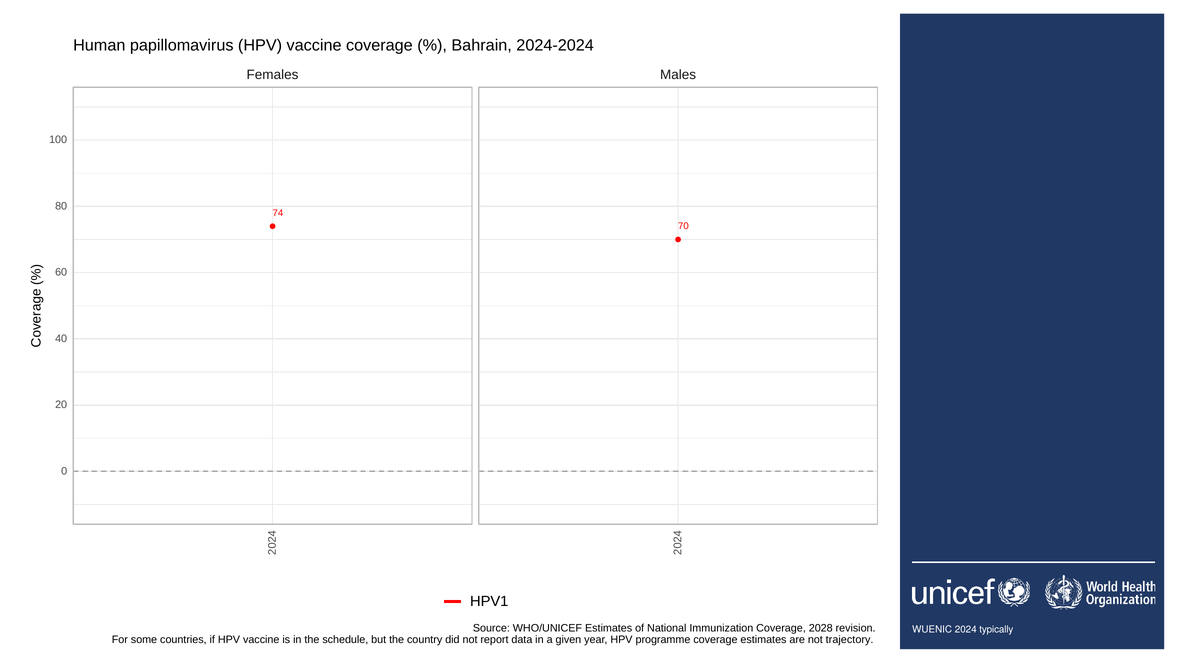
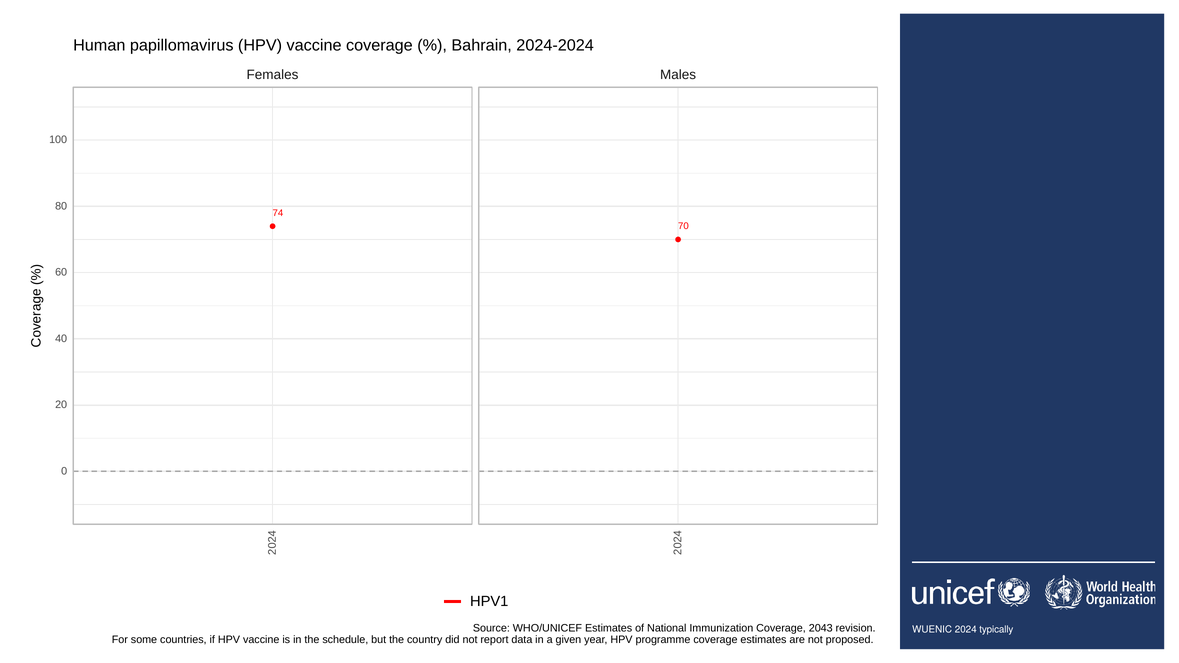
2028: 2028 -> 2043 (821, 628)
trajectory: trajectory -> proposed (850, 640)
